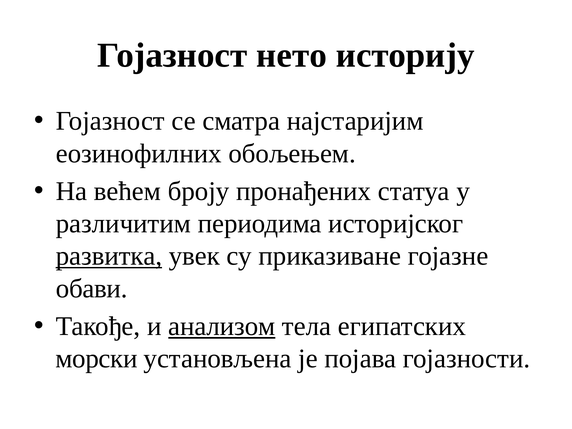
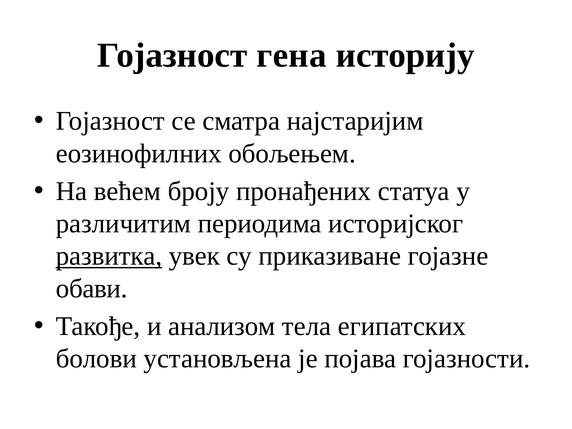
нето: нето -> гена (292, 55)
анализом underline: present -> none (222, 326)
морски: морски -> болови (96, 359)
